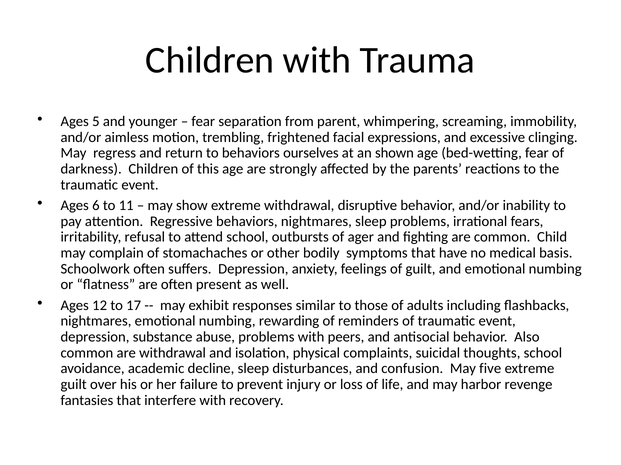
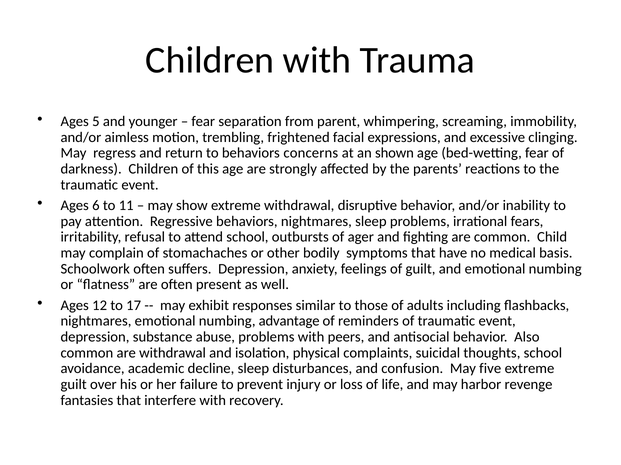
ourselves: ourselves -> concerns (311, 153)
rewarding: rewarding -> advantage (289, 322)
